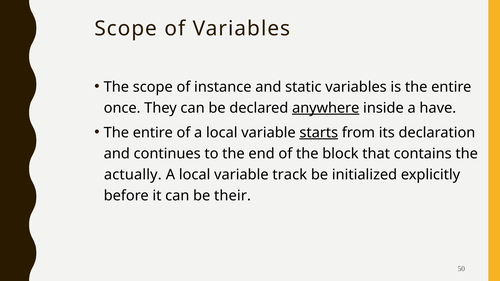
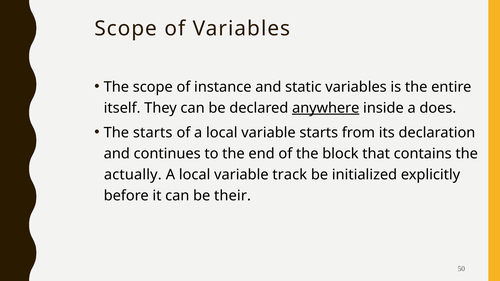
once: once -> itself (122, 108)
have: have -> does (438, 108)
entire: entire -> starts (153, 133)
starts underline: present -> none (319, 133)
